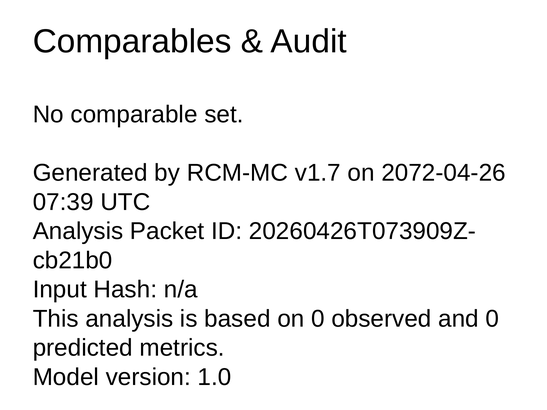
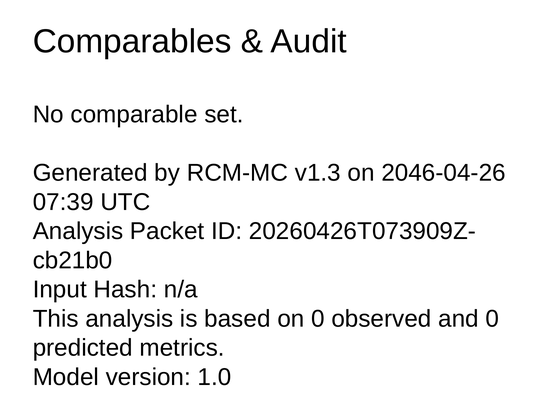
v1.7: v1.7 -> v1.3 (318, 173)
2072-04-26: 2072-04-26 -> 2046-04-26 (444, 173)
